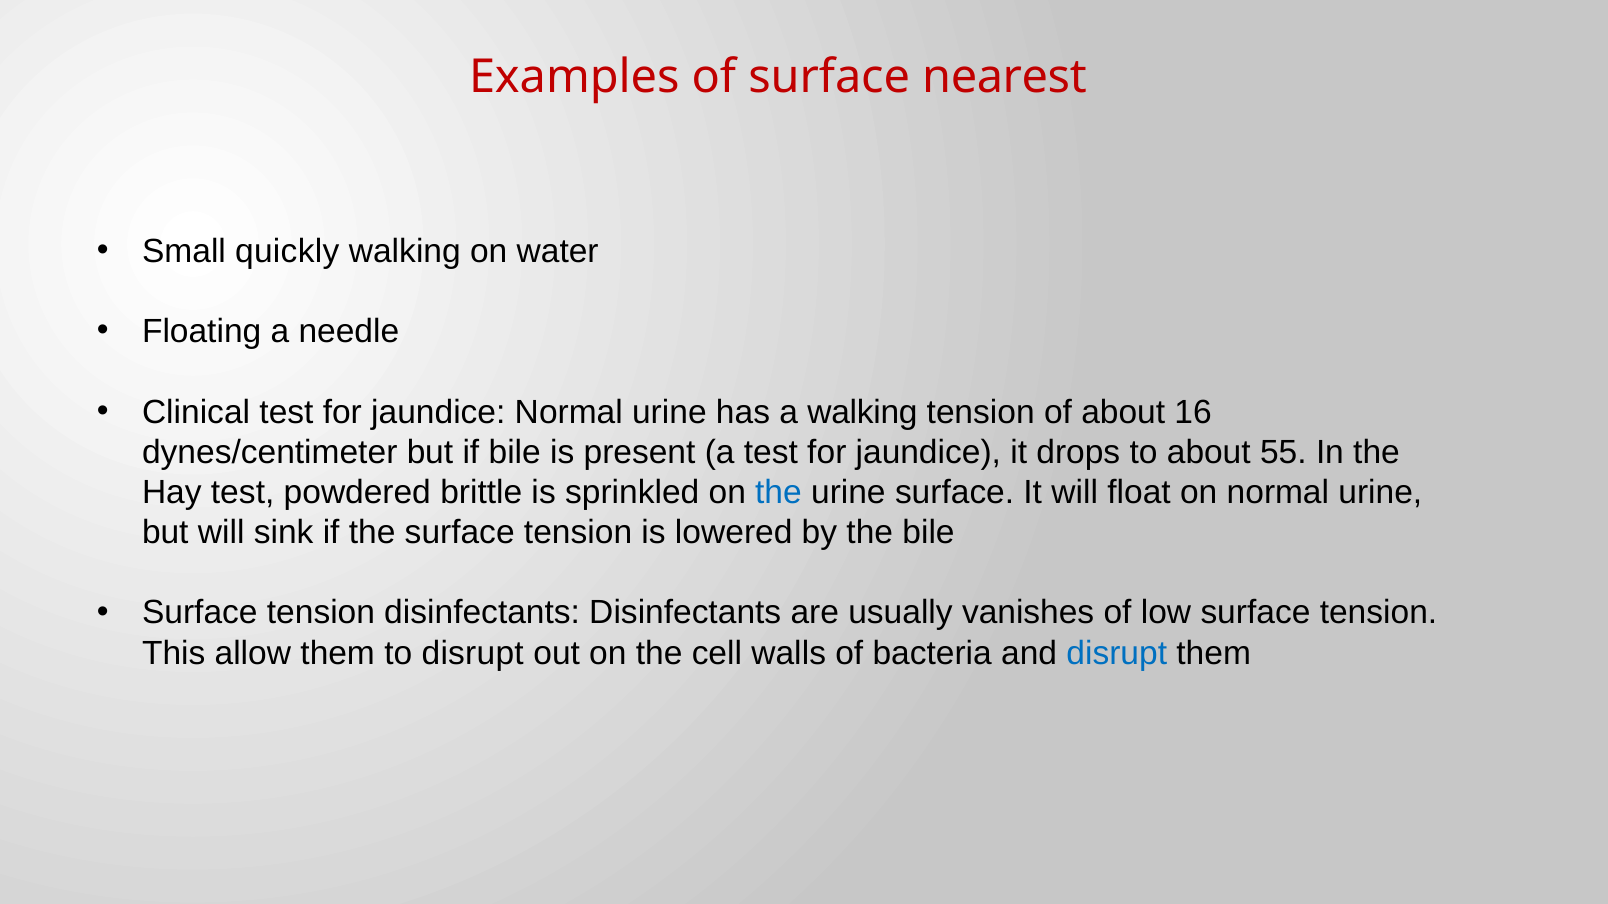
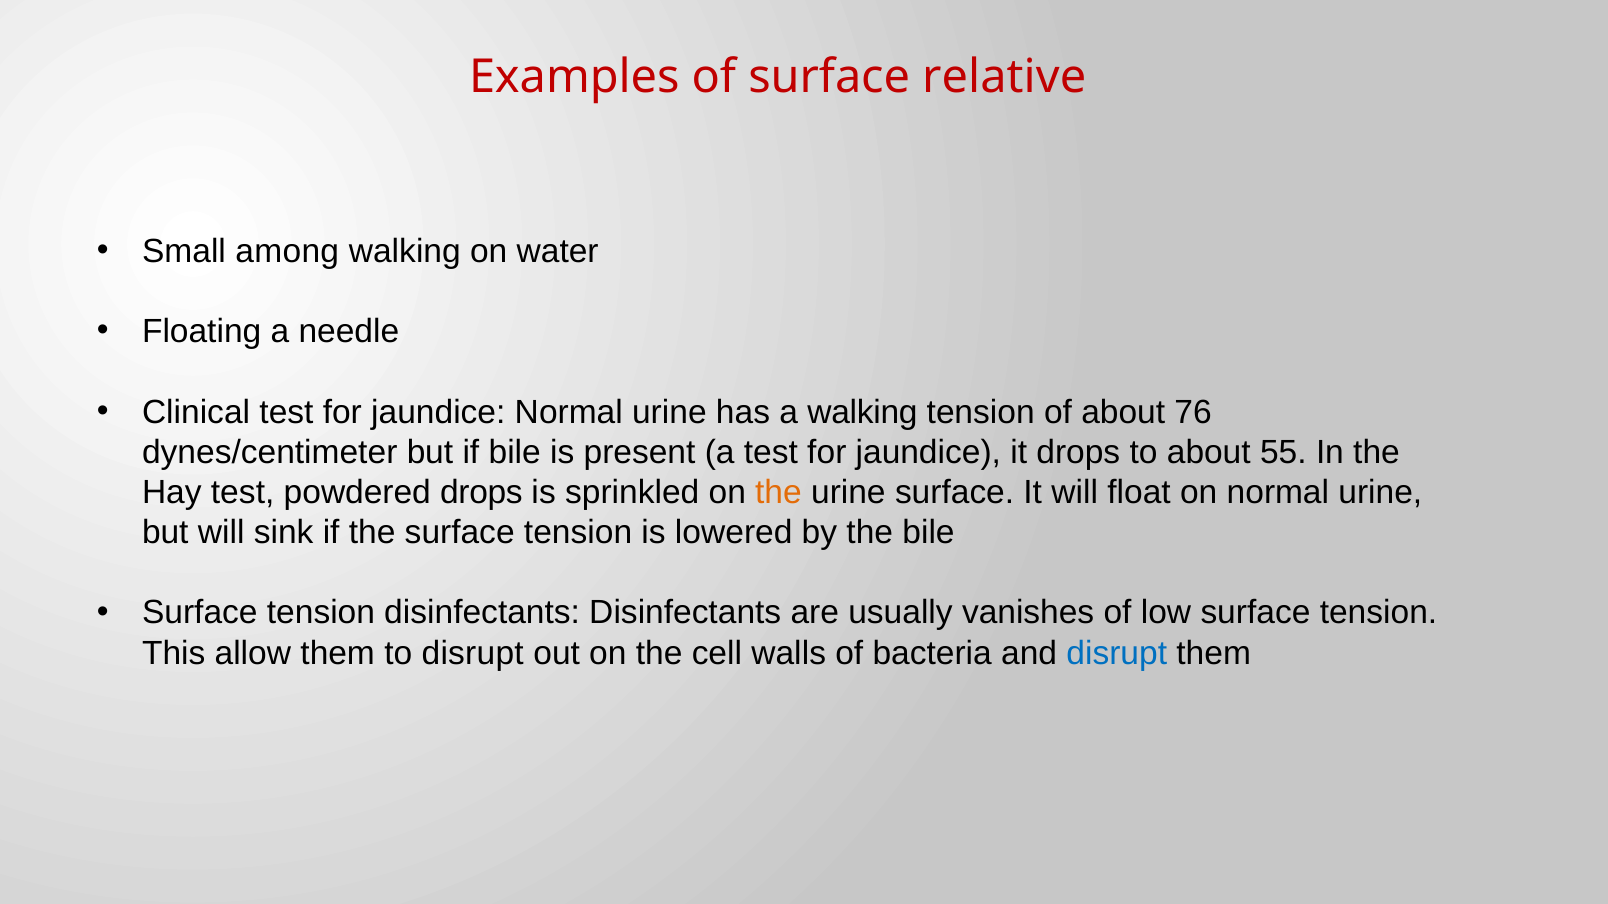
nearest: nearest -> relative (1004, 77)
quickly: quickly -> among (287, 251)
16: 16 -> 76 (1193, 412)
powdered brittle: brittle -> drops (481, 493)
the colour: blue -> orange (778, 493)
